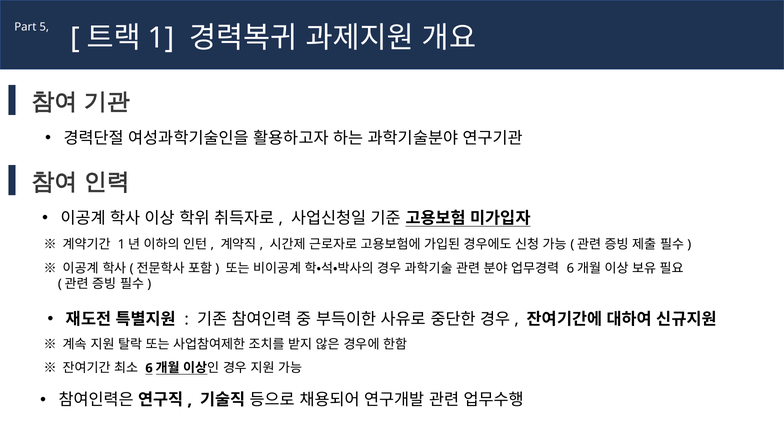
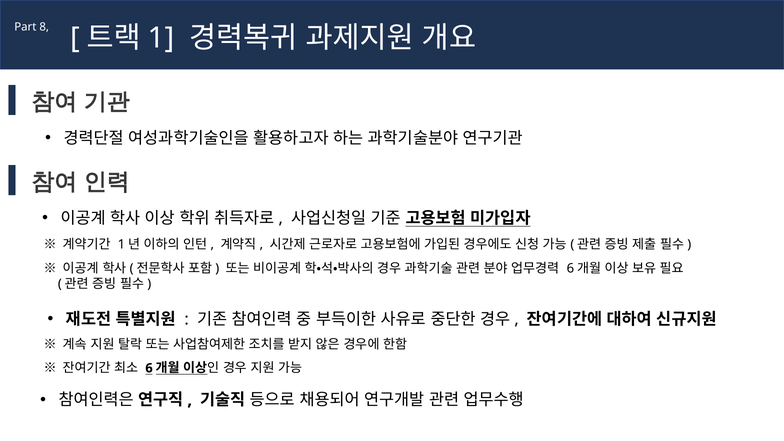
5: 5 -> 8 (44, 27)
